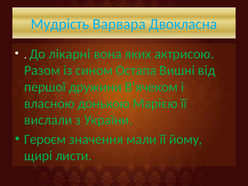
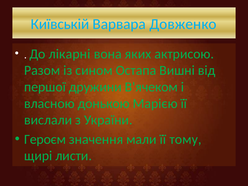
Мудрість: Мудрість -> Київській (60, 24)
Двокласна: Двокласна -> Довженко (183, 24)
йому: йому -> тому (185, 139)
